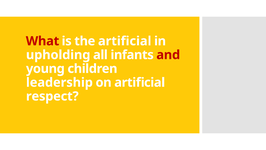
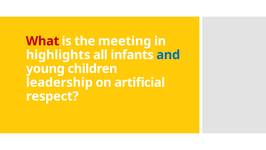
the artificial: artificial -> meeting (125, 41)
upholding: upholding -> highlights (58, 55)
and colour: red -> blue (168, 55)
